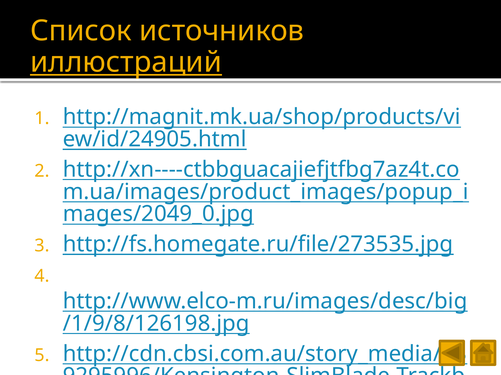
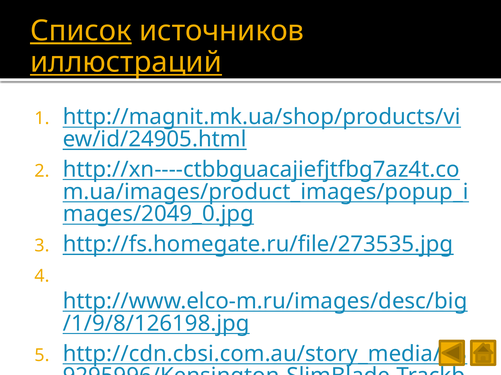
Список underline: none -> present (81, 31)
